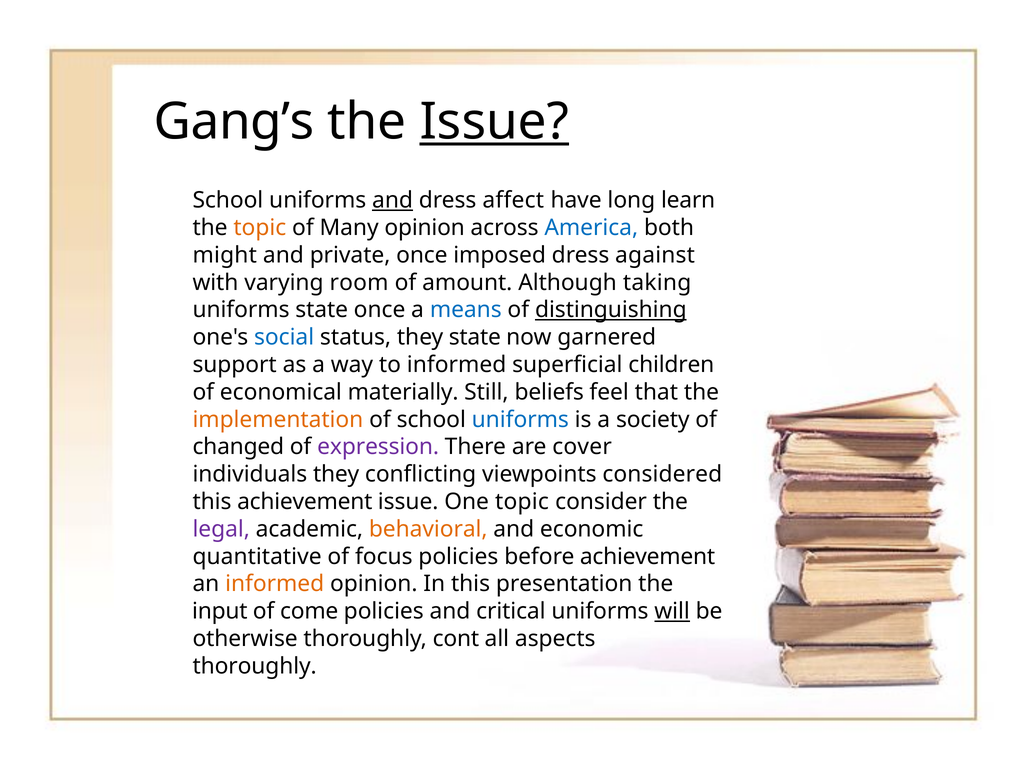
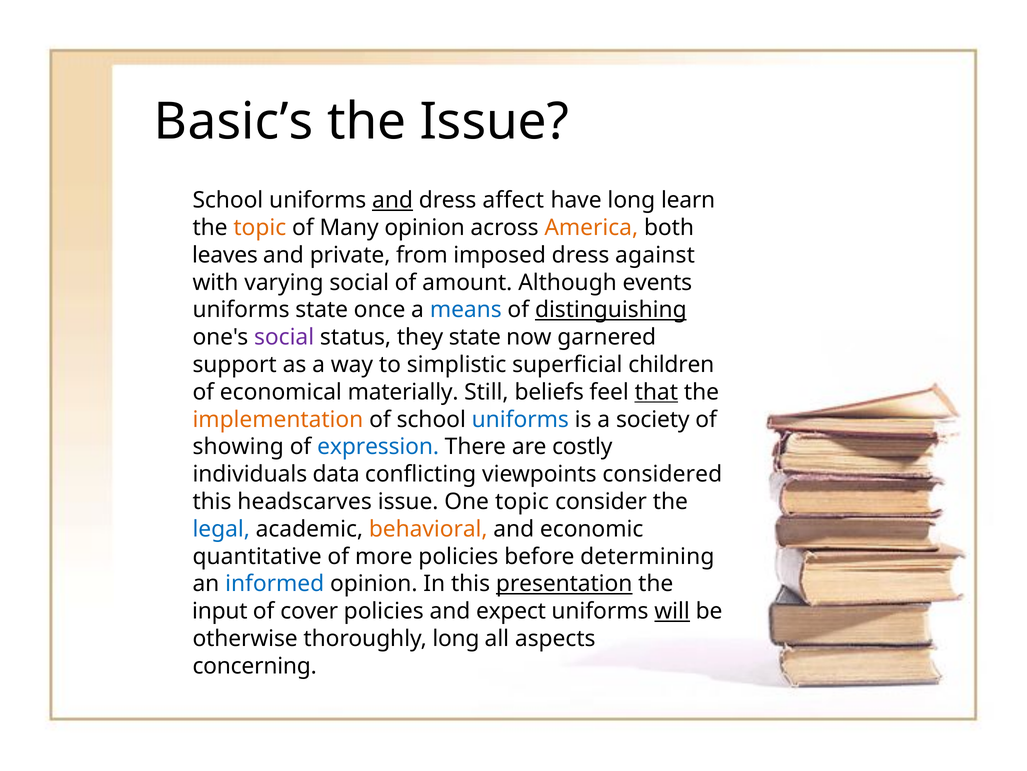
Gang’s: Gang’s -> Basic’s (234, 122)
Issue underline: present -> none (494, 122)
America colour: blue -> orange (591, 228)
might: might -> leaves (225, 255)
private once: once -> from (422, 255)
varying room: room -> social (359, 282)
taking: taking -> events (657, 282)
social colour: blue -> purple (284, 337)
to informed: informed -> simplistic (457, 364)
that underline: none -> present (656, 392)
changed: changed -> showing (238, 446)
expression colour: purple -> blue (378, 446)
cover: cover -> costly (582, 446)
individuals they: they -> data (336, 474)
this achievement: achievement -> headscarves (305, 501)
legal colour: purple -> blue (221, 529)
focus: focus -> more (384, 556)
before achievement: achievement -> determining (647, 556)
informed colour: orange -> blue (275, 583)
presentation underline: none -> present (564, 583)
come: come -> cover (309, 611)
critical: critical -> expect (511, 611)
thoroughly cont: cont -> long (456, 638)
thoroughly: thoroughly -> concerning (255, 665)
